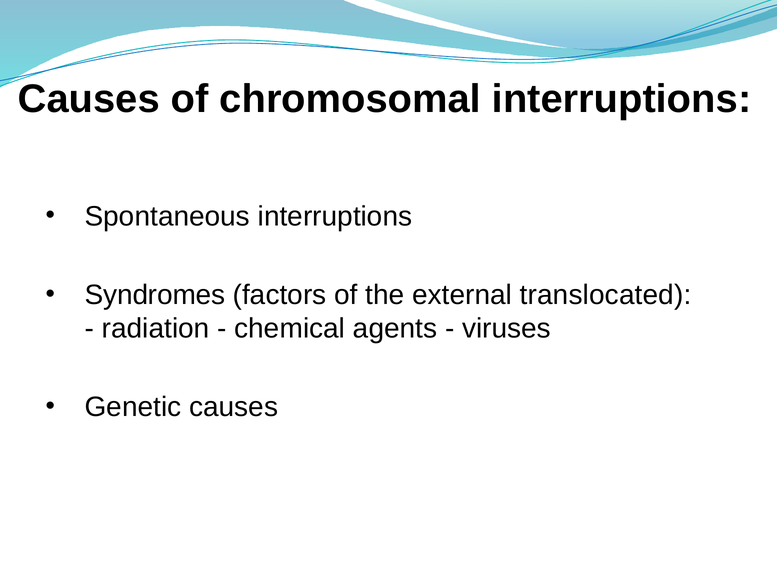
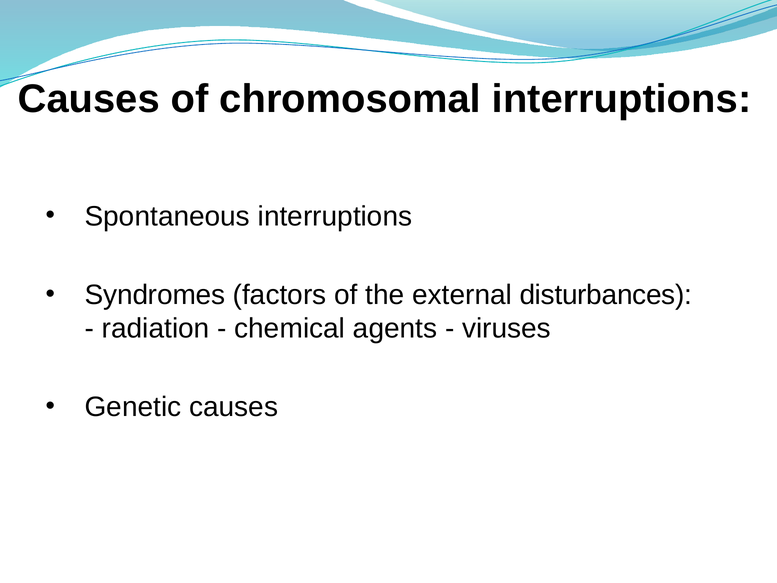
translocated: translocated -> disturbances (606, 295)
